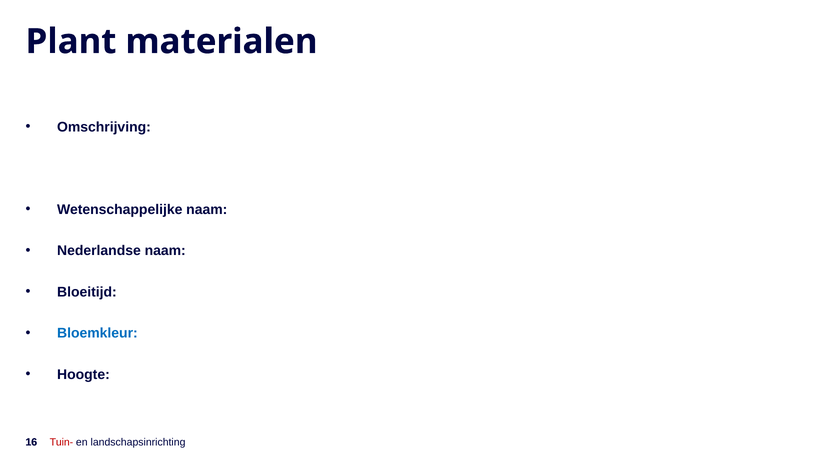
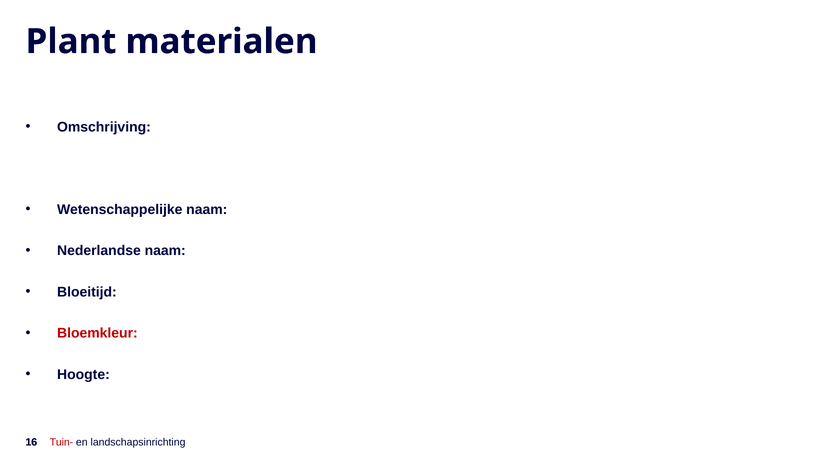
Bloemkleur colour: blue -> red (97, 334)
